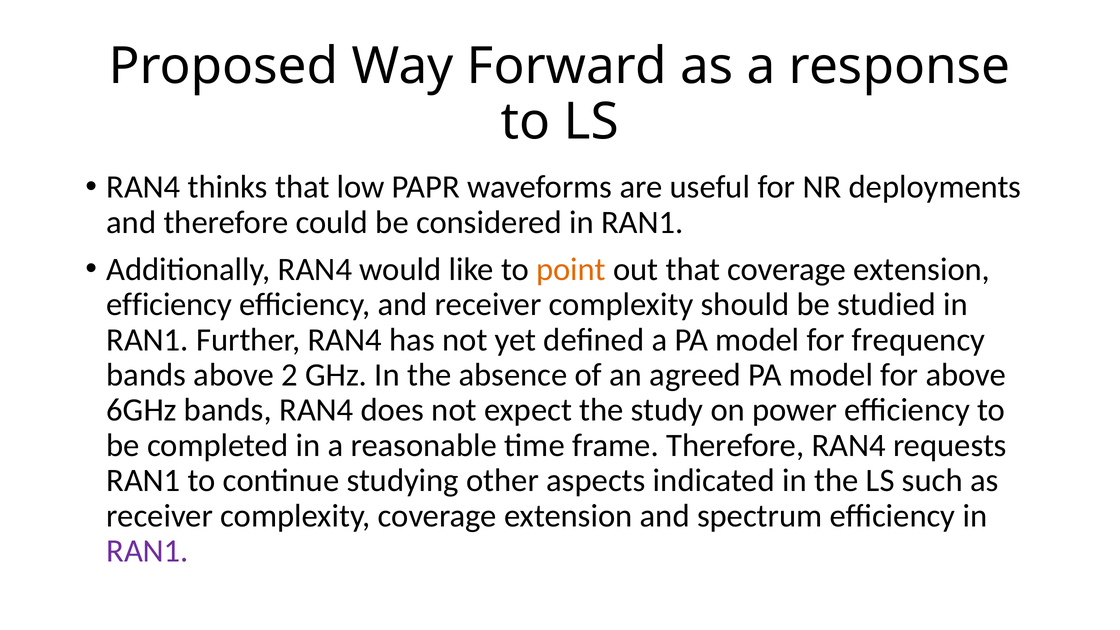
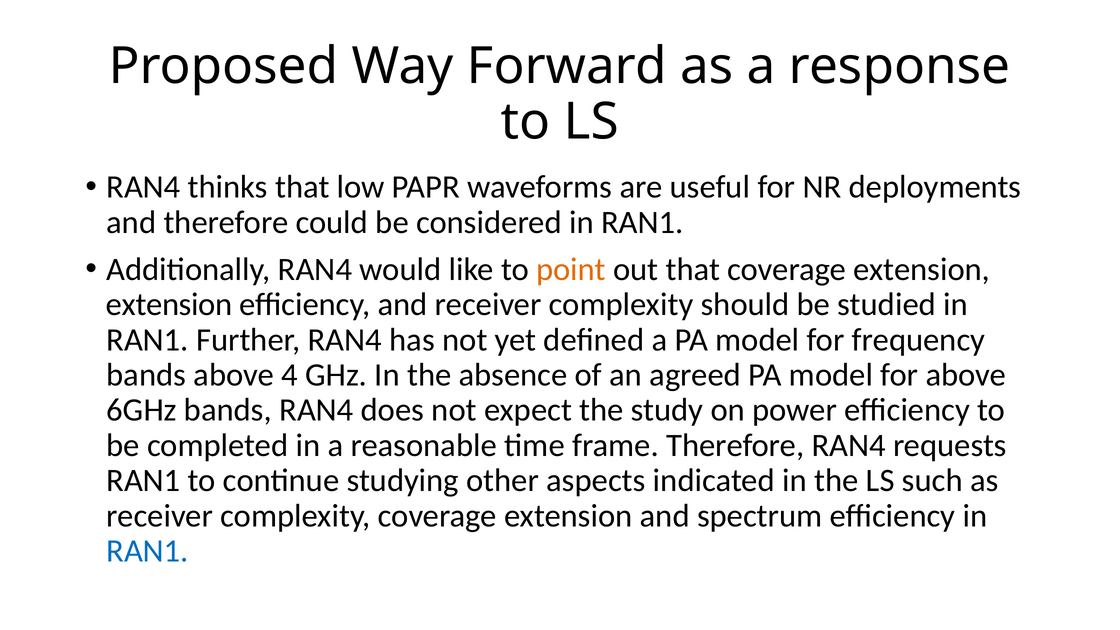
efficiency: efficiency -> extension (169, 305)
2: 2 -> 4 (290, 375)
RAN1 colour: purple -> blue (148, 551)
